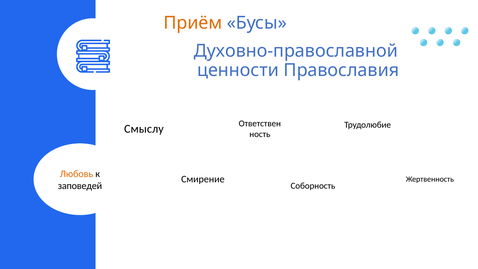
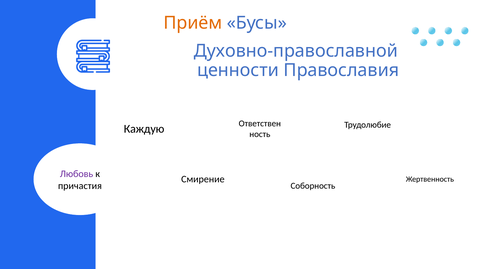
Смыслу: Смыслу -> Каждую (144, 129)
Любовь colour: orange -> purple (77, 174)
заповедей: заповедей -> причастия (80, 186)
